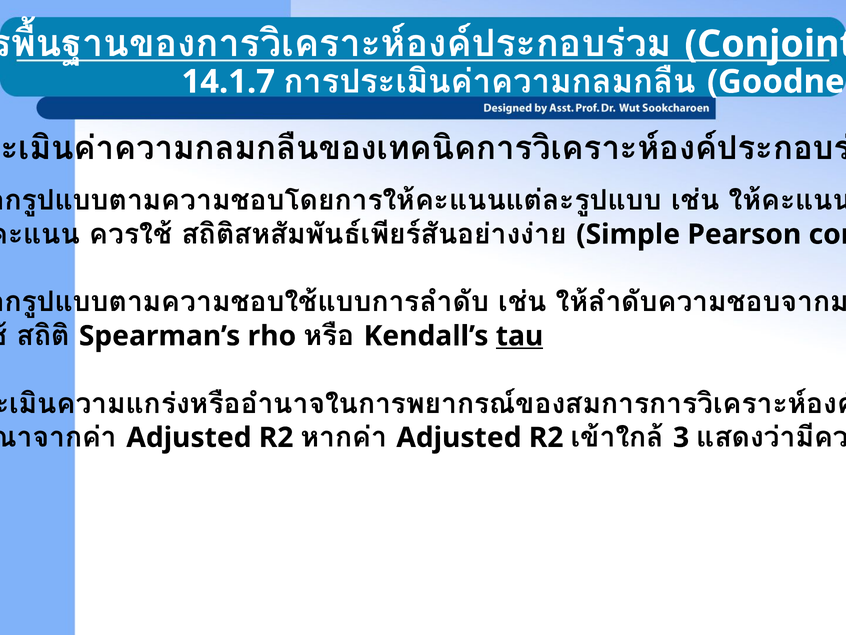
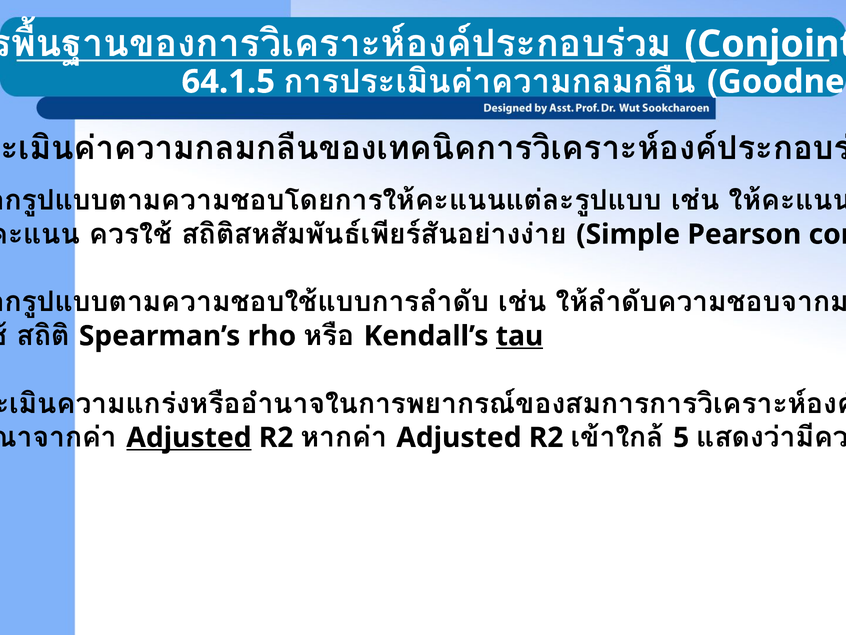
14.1.7: 14.1.7 -> 64.1.5 (228, 82)
Adjusted underline: none -> present (189, 437)
3: 3 -> 5 (681, 437)
